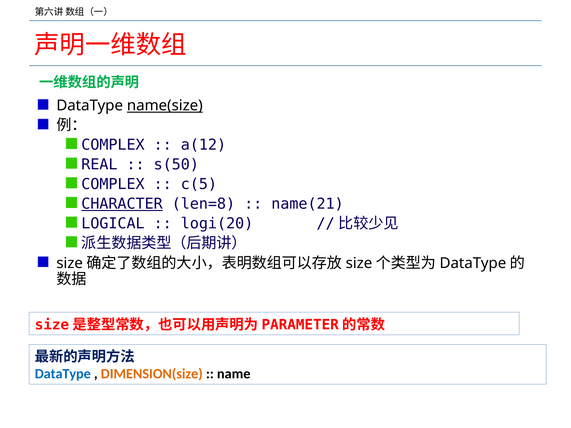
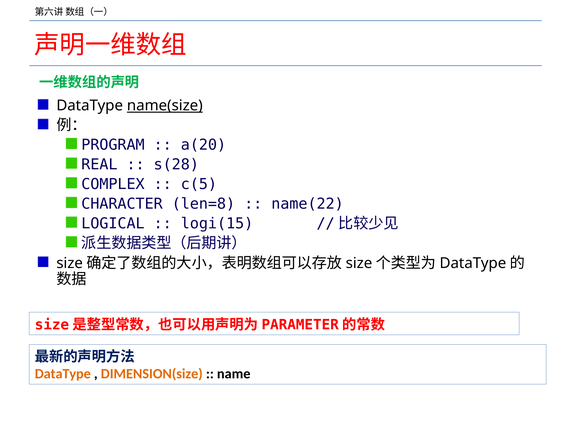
COMPLEX: COMPLEX -> PROGRAM (113, 145)
a(12: a(12 -> a(20 (203, 145)
s(50: s(50 -> s(28 (176, 165)
CHARACTER underline: present -> none (122, 204)
name(21: name(21 -> name(22 (308, 204)
logi(20: logi(20 -> logi(15 (217, 224)
DataType colour: blue -> orange (63, 374)
